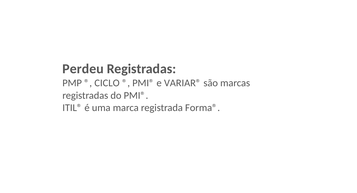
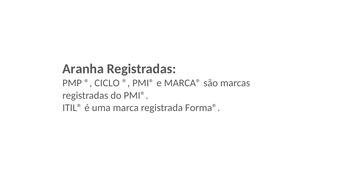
Perdeu: Perdeu -> Aranha (83, 69)
VARIAR®: VARIAR® -> MARCA® (183, 83)
